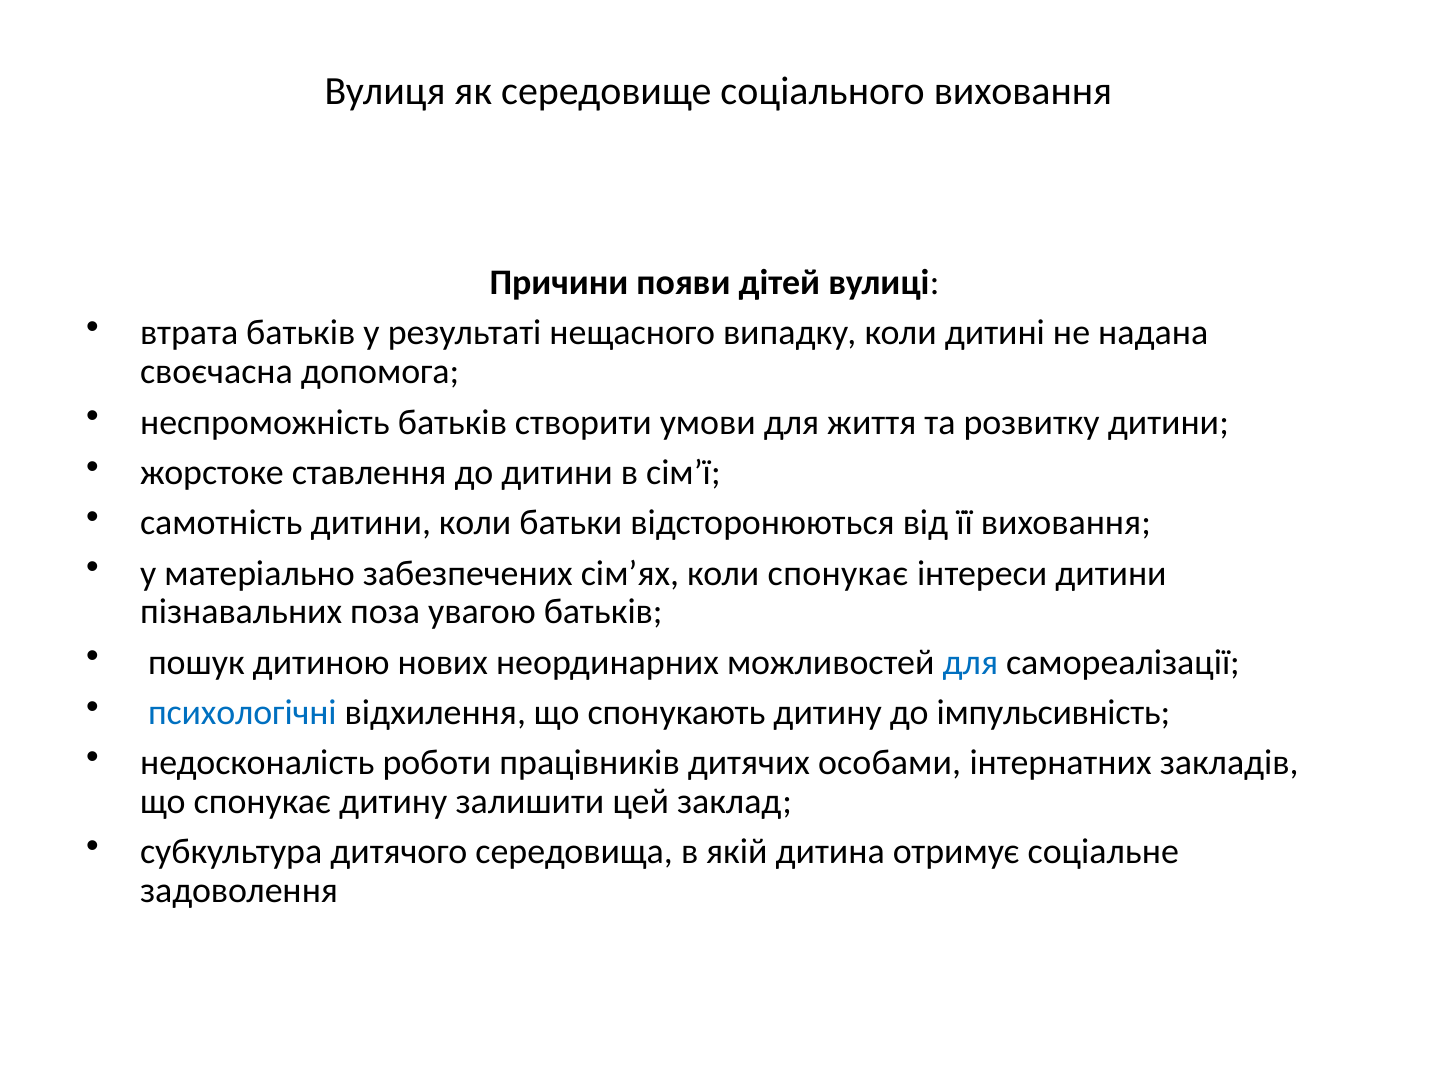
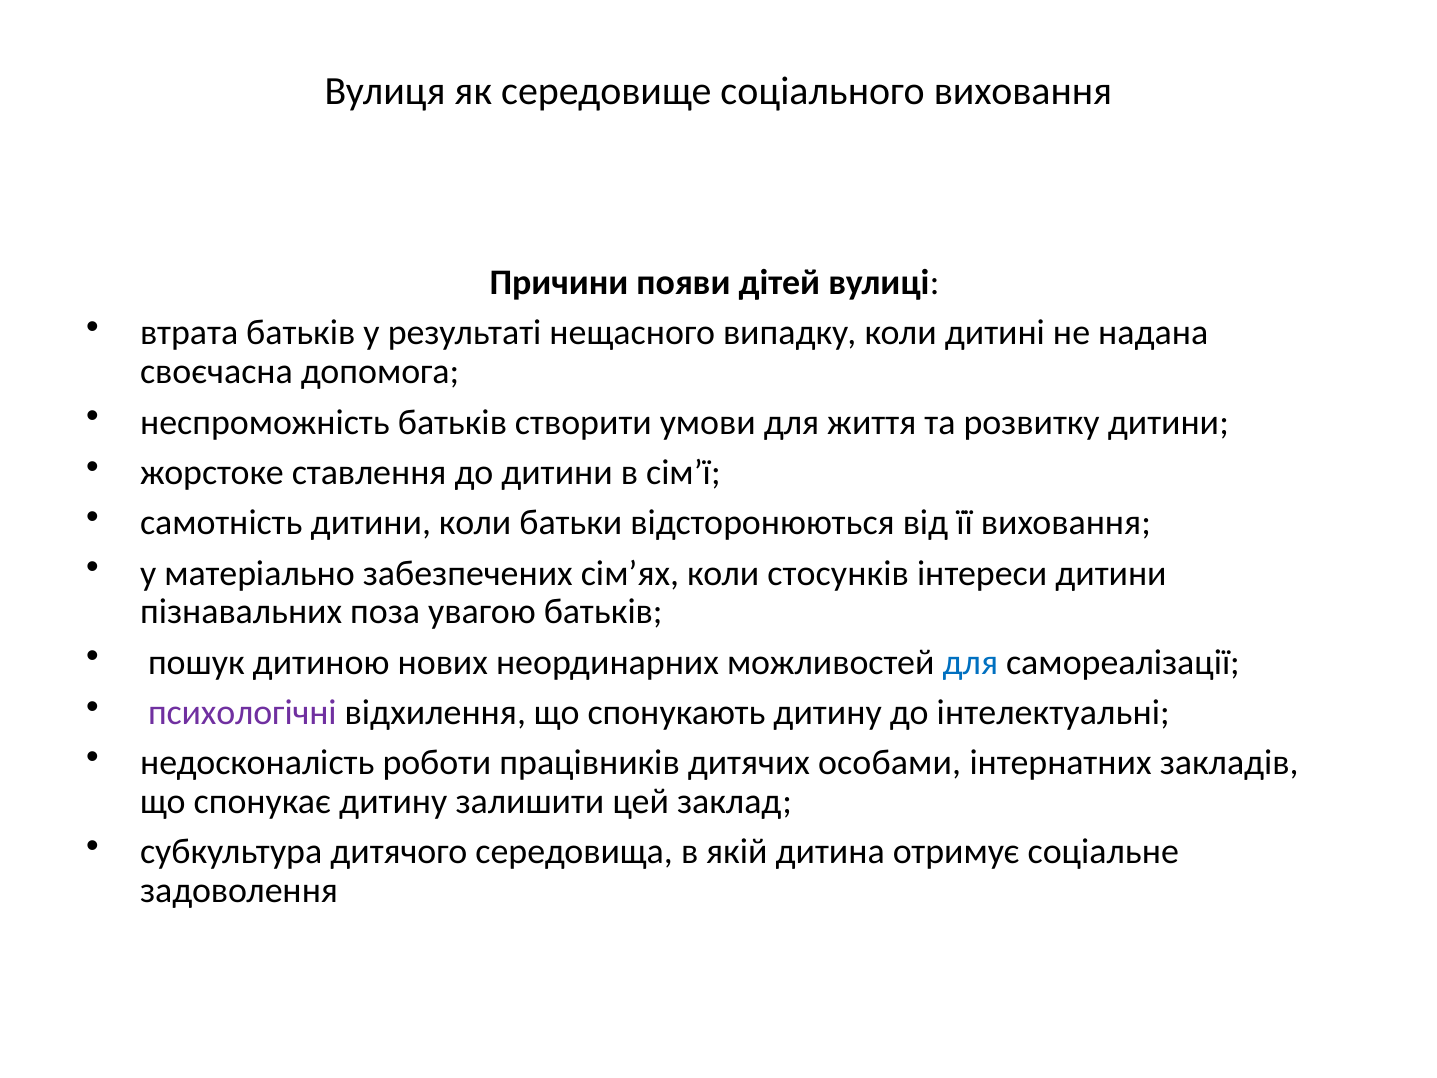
коли спонукає: спонукає -> стосунків (838, 573)
психологічні colour: blue -> purple (242, 712)
імпульсивність: імпульсивність -> інтелектуальні (1053, 712)
